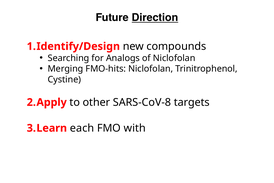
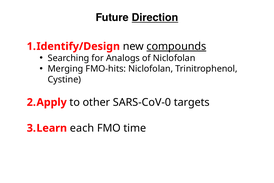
compounds underline: none -> present (176, 46)
SARS-CoV-8: SARS-CoV-8 -> SARS-CoV-0 (142, 102)
with: with -> time (135, 128)
